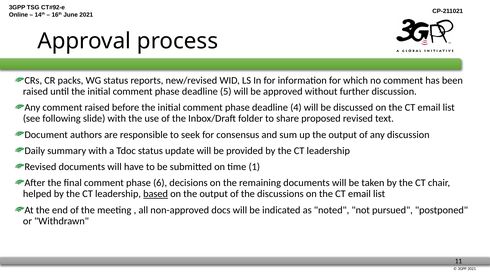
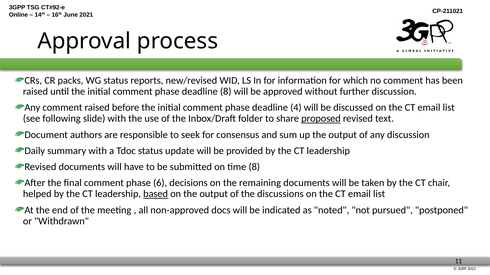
deadline 5: 5 -> 8 (226, 92)
proposed underline: none -> present (321, 119)
time 1: 1 -> 8 (254, 167)
